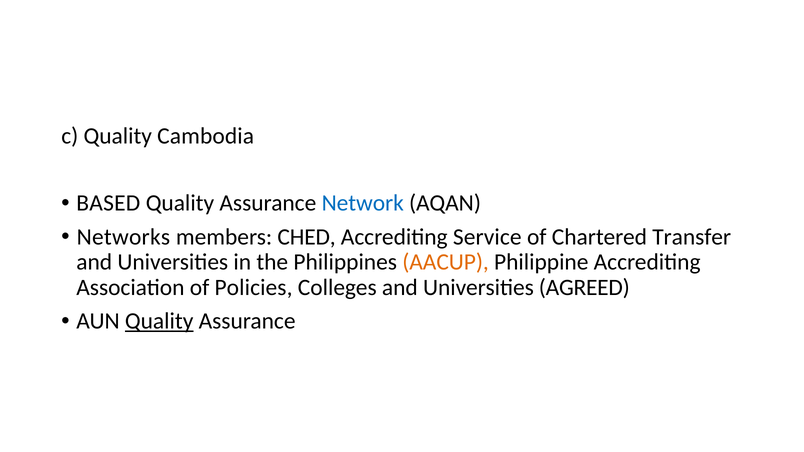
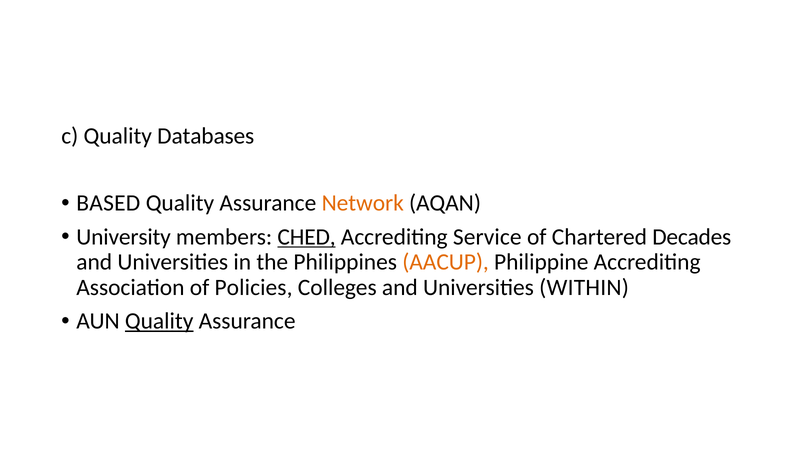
Cambodia: Cambodia -> Databases (206, 136)
Network colour: blue -> orange (363, 203)
Networks: Networks -> University (124, 237)
CHED underline: none -> present (307, 237)
Transfer: Transfer -> Decades (692, 237)
AGREED: AGREED -> WITHIN (584, 288)
